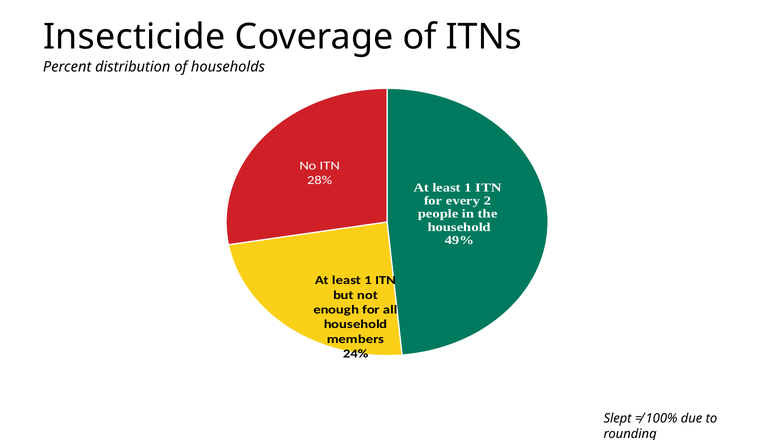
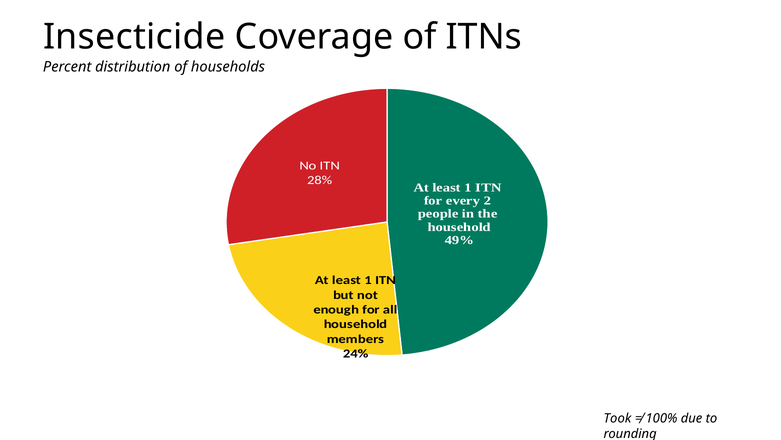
Slept: Slept -> Took (617, 418)
